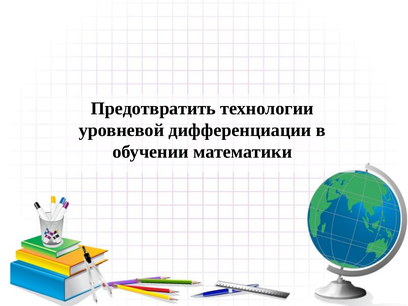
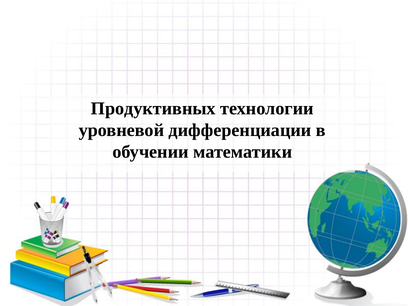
Предотвратить: Предотвратить -> Продуктивных (153, 108)
